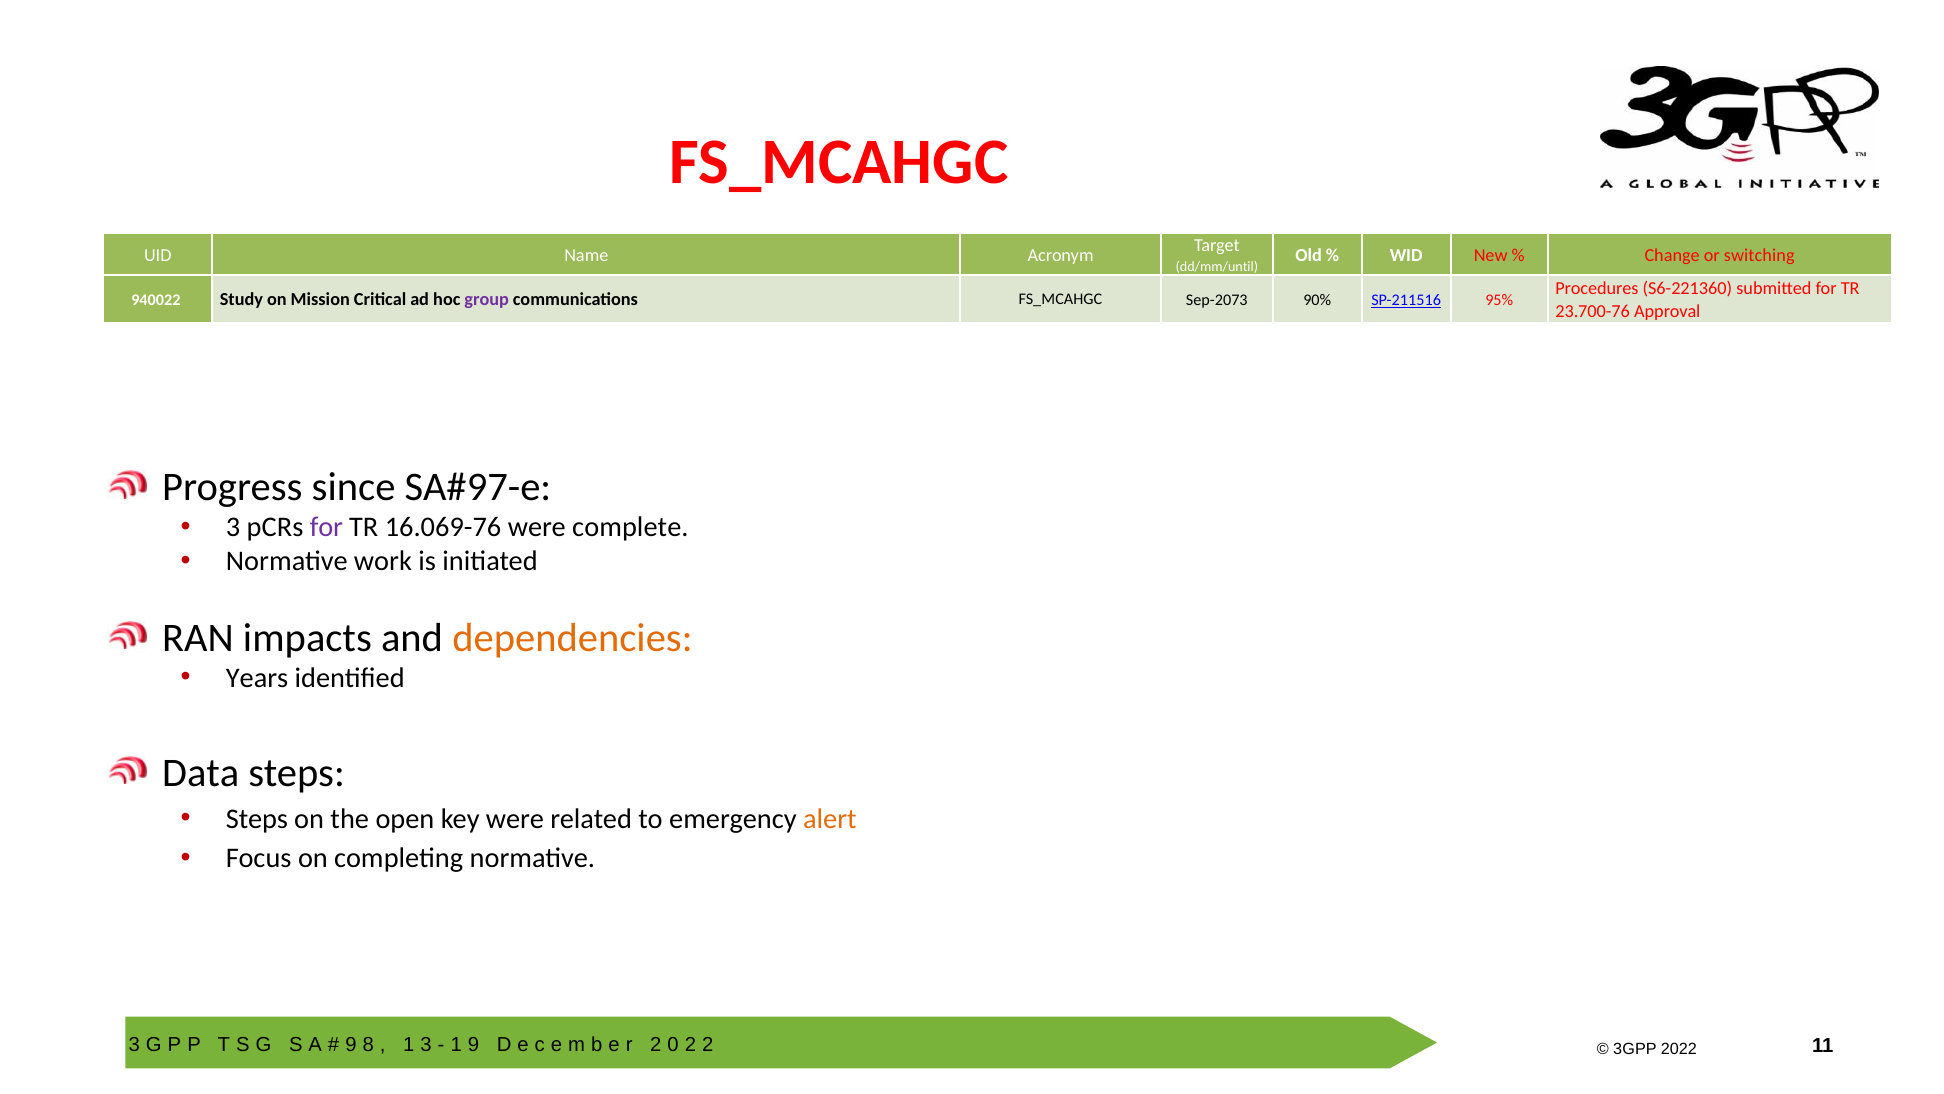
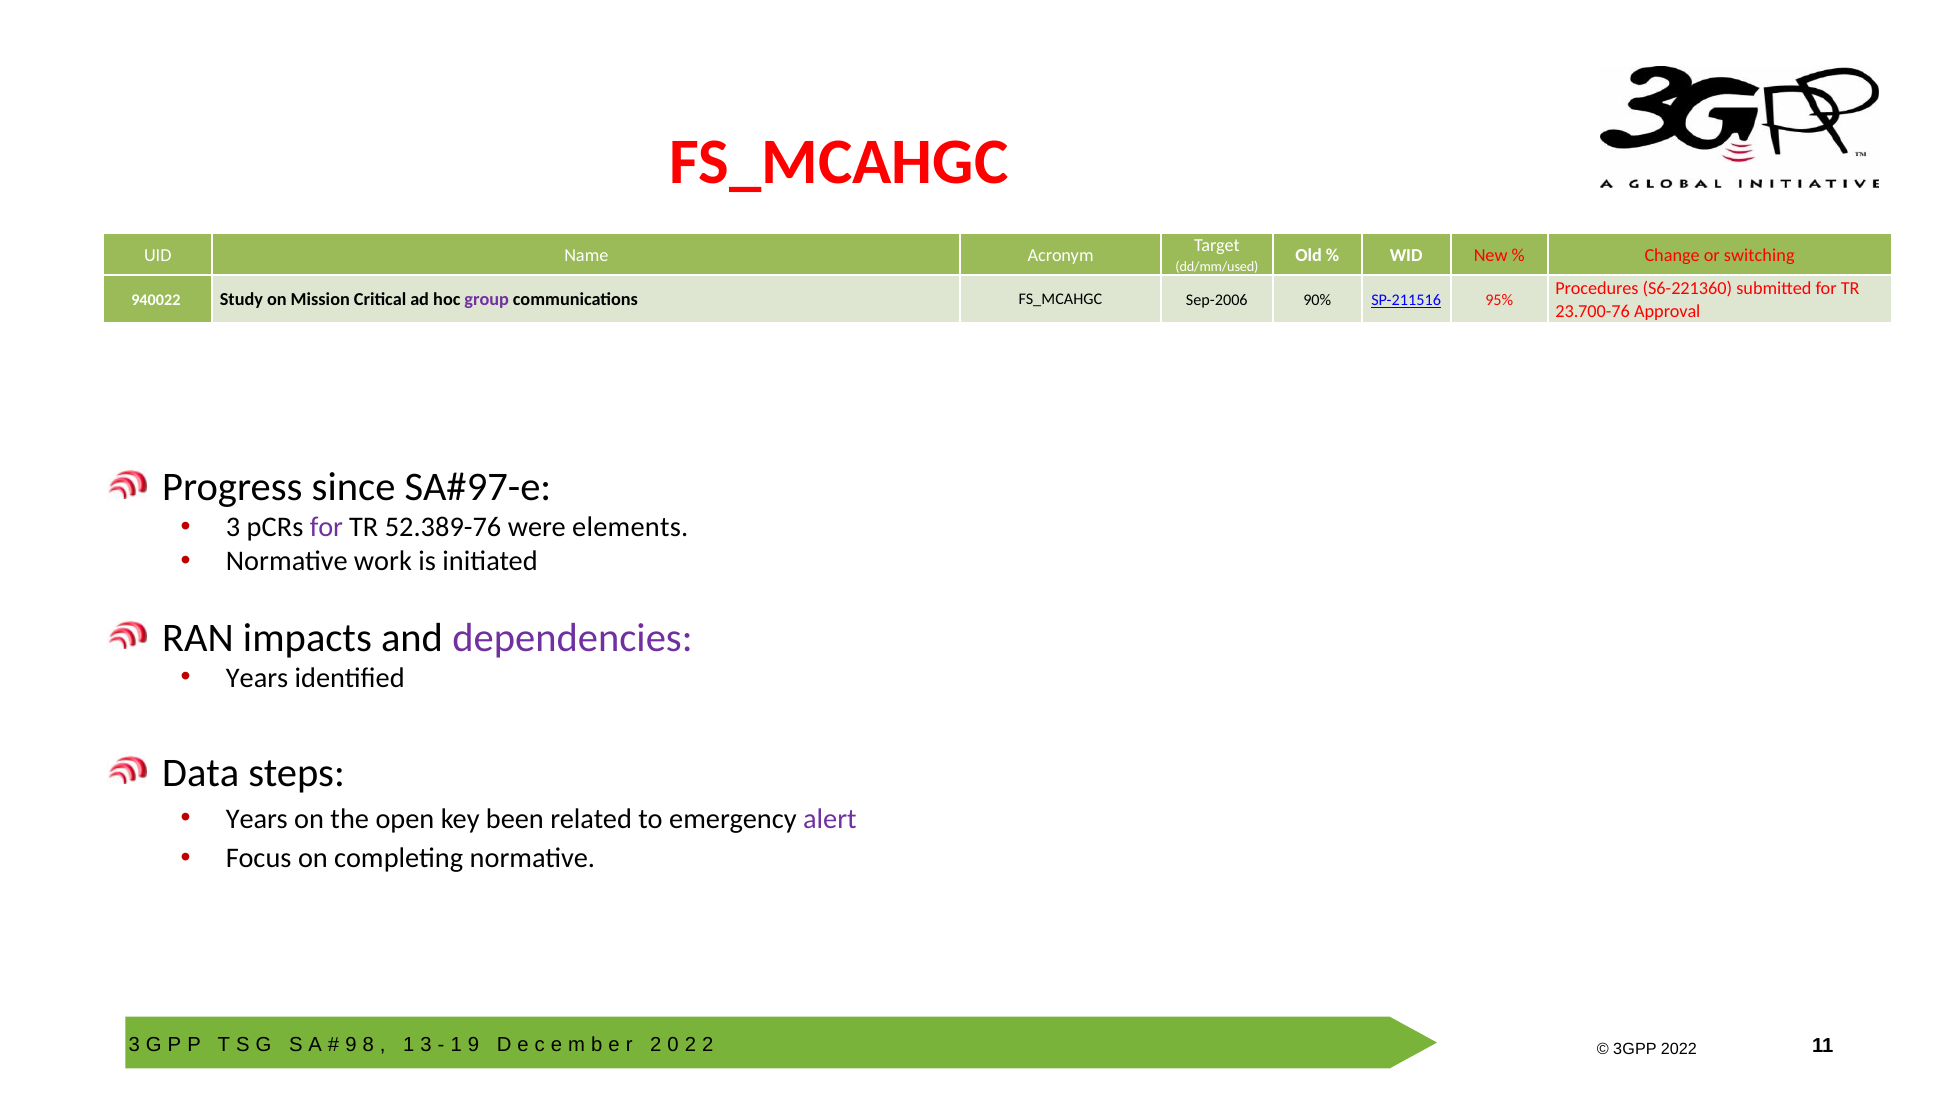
dd/mm/until: dd/mm/until -> dd/mm/used (1217, 266)
Sep-2073: Sep-2073 -> Sep-2006 (1217, 300)
16.069-76: 16.069-76 -> 52.389-76 (443, 527)
complete: complete -> elements (630, 527)
dependencies colour: orange -> purple (573, 637)
Steps: Steps -> Years (257, 818)
key were: were -> been (515, 818)
alert colour: orange -> purple (830, 818)
